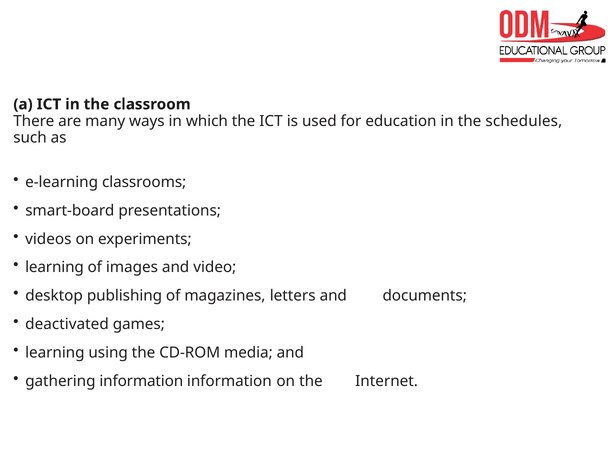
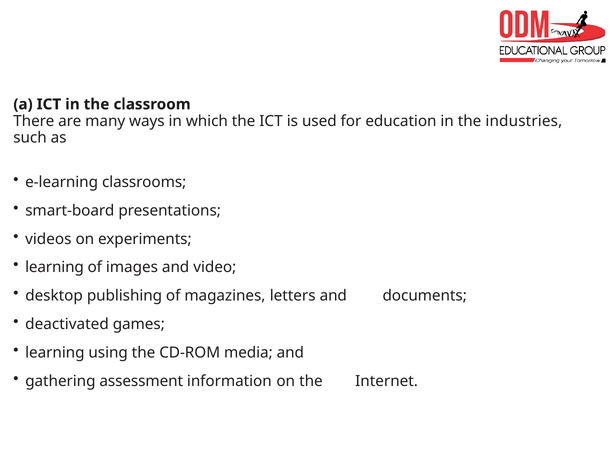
schedules: schedules -> industries (524, 121)
gathering information: information -> assessment (141, 381)
